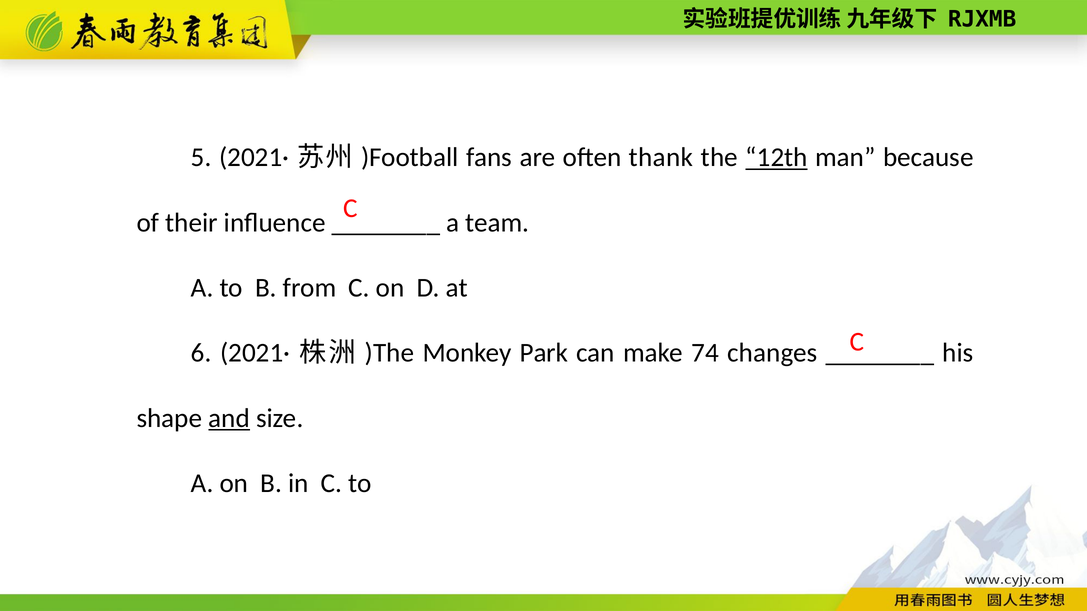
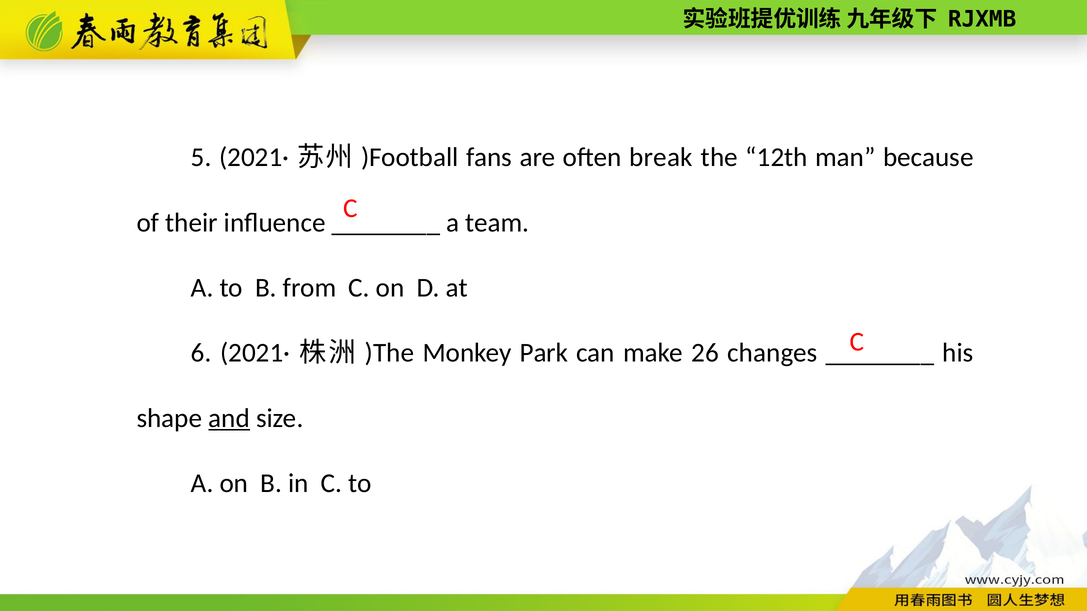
thank: thank -> break (661, 158)
12th underline: present -> none (777, 158)
74: 74 -> 26 (705, 353)
